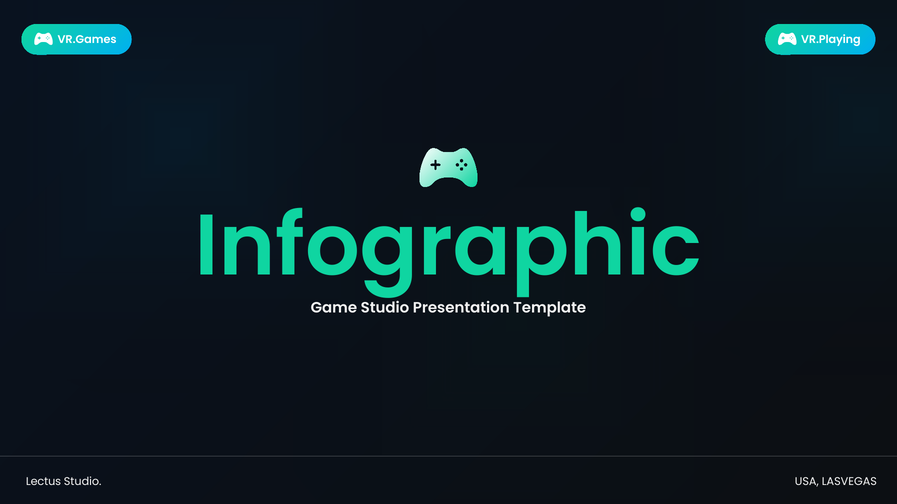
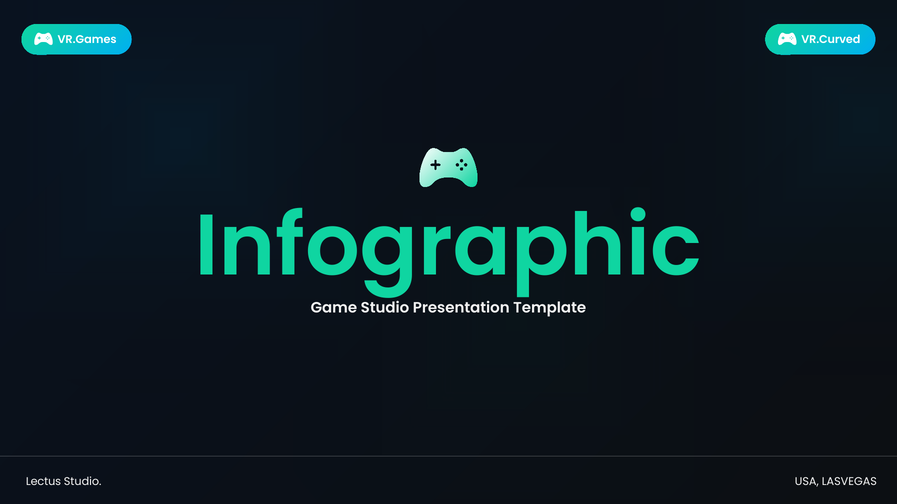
VR.Playing: VR.Playing -> VR.Curved (831, 40)
